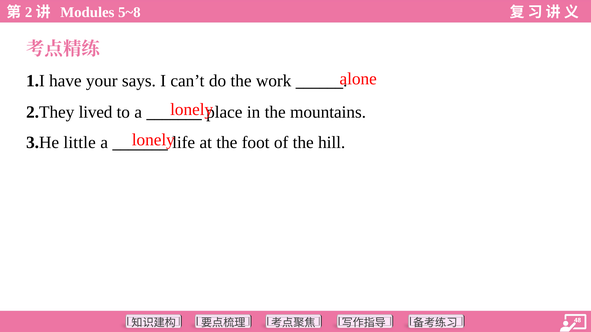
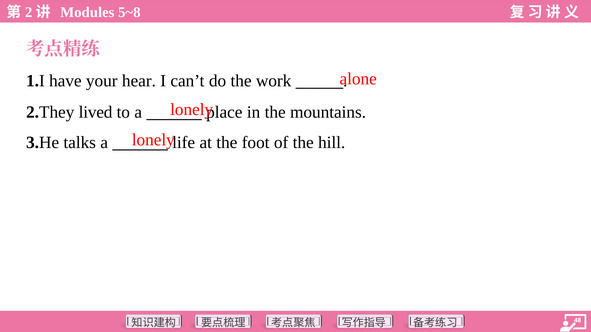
says: says -> hear (139, 81)
little: little -> talks (80, 143)
